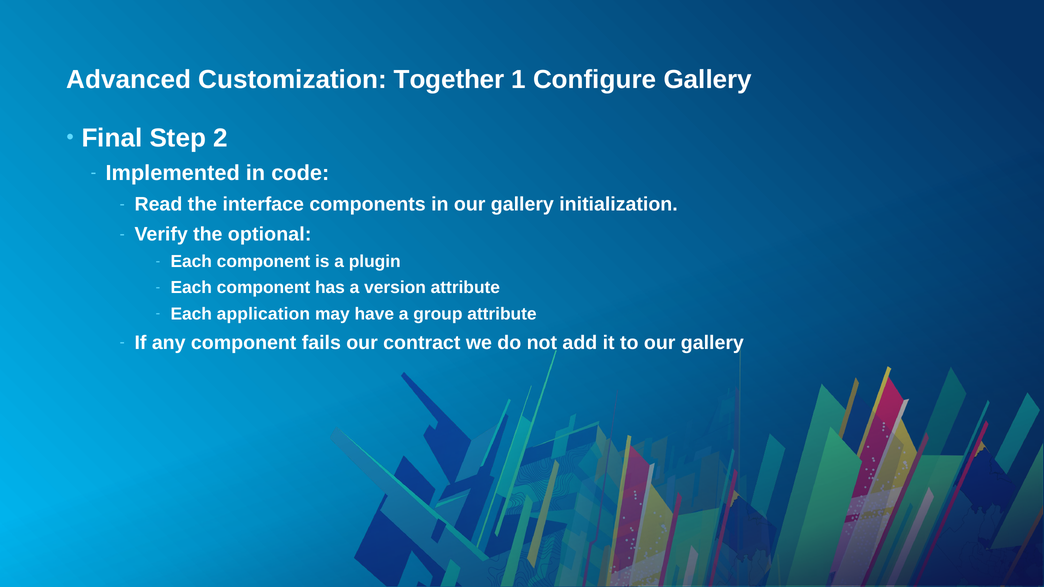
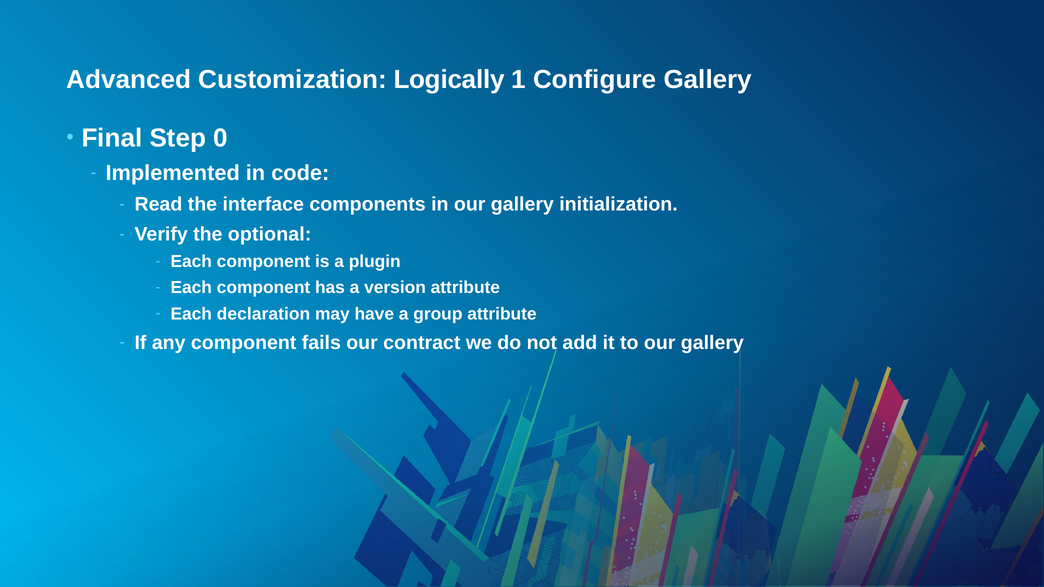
Together: Together -> Logically (449, 80)
2: 2 -> 0 (221, 138)
application: application -> declaration (263, 314)
